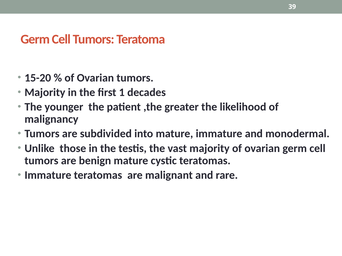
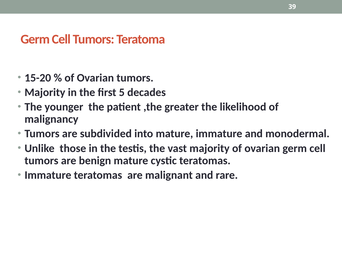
1: 1 -> 5 (122, 92)
